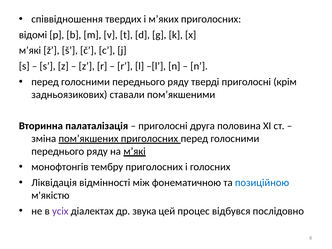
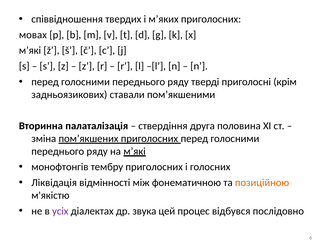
відомі: відомі -> мовах (33, 35)
приголосні: приголосні -> ствердіння (163, 126)
позиційною colour: blue -> orange (262, 183)
